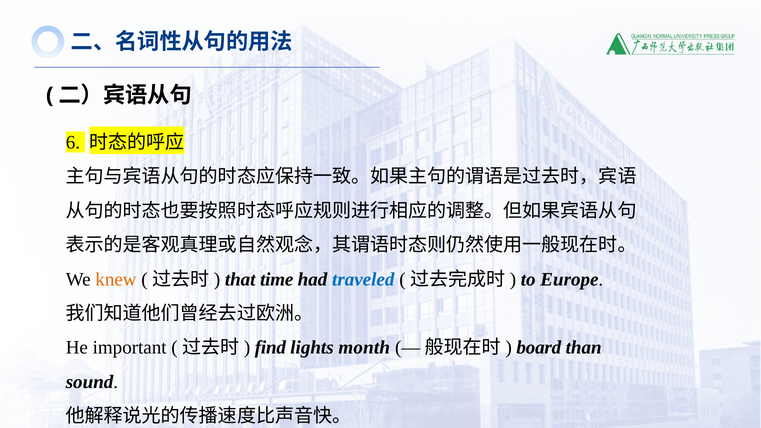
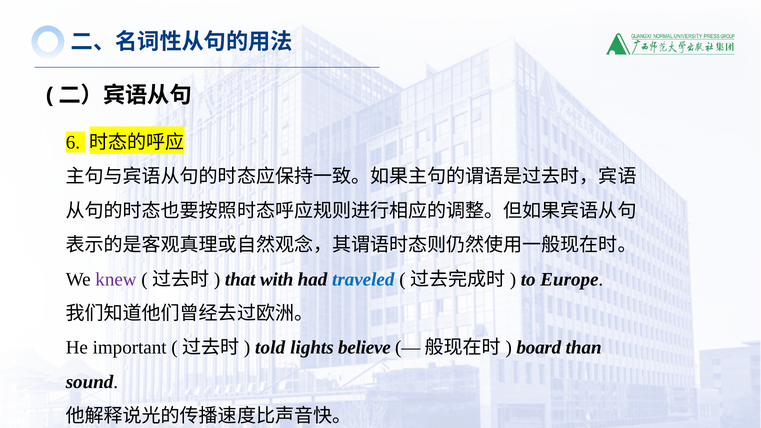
knew colour: orange -> purple (116, 279)
time: time -> with (277, 279)
find: find -> told (270, 348)
month: month -> believe (364, 348)
